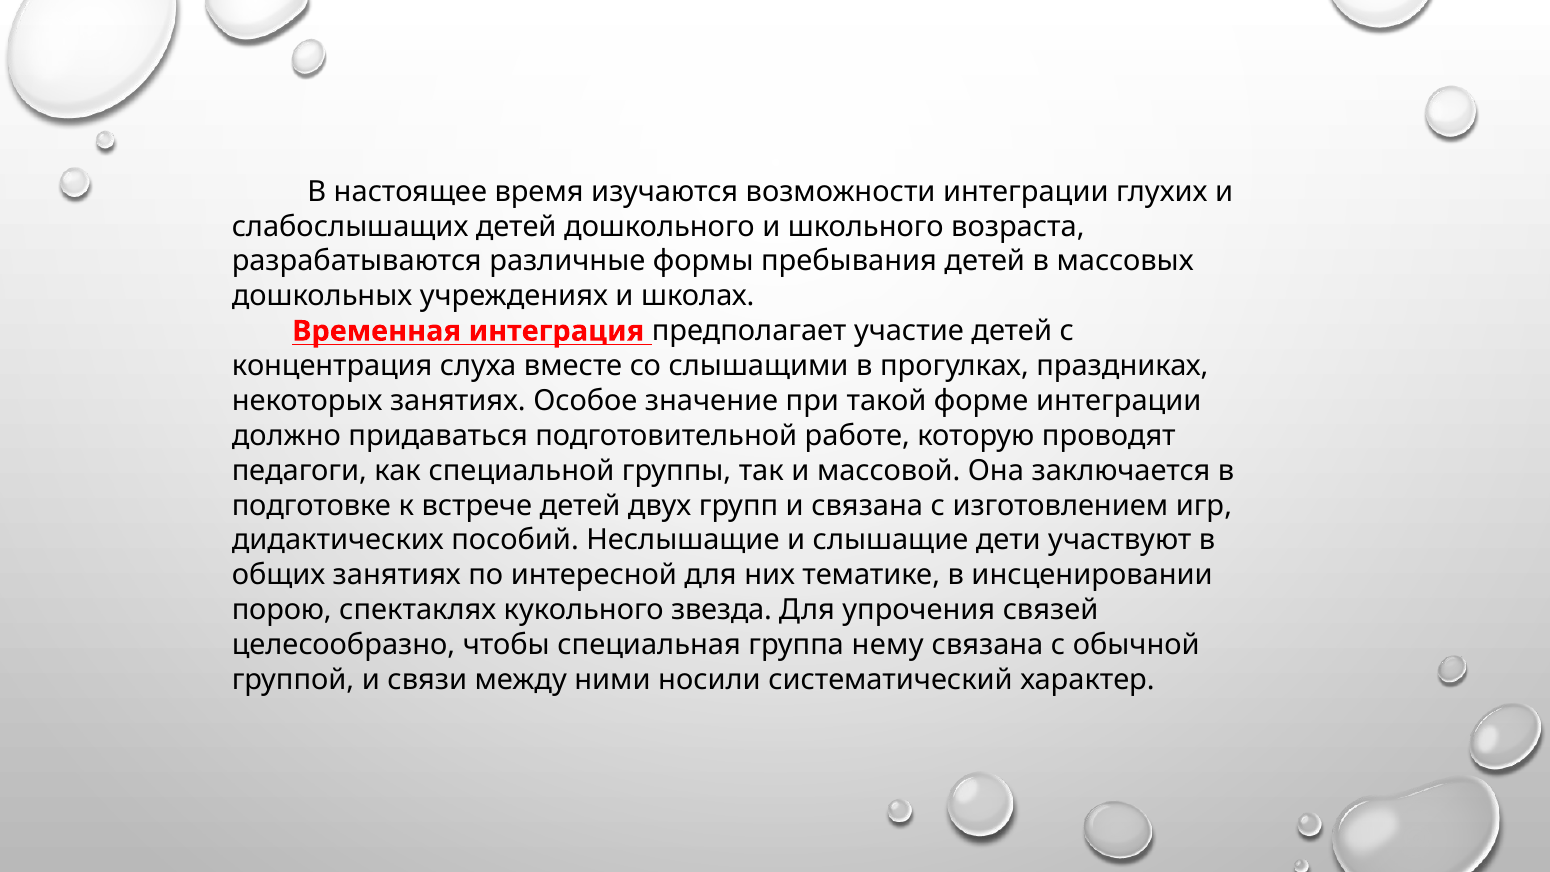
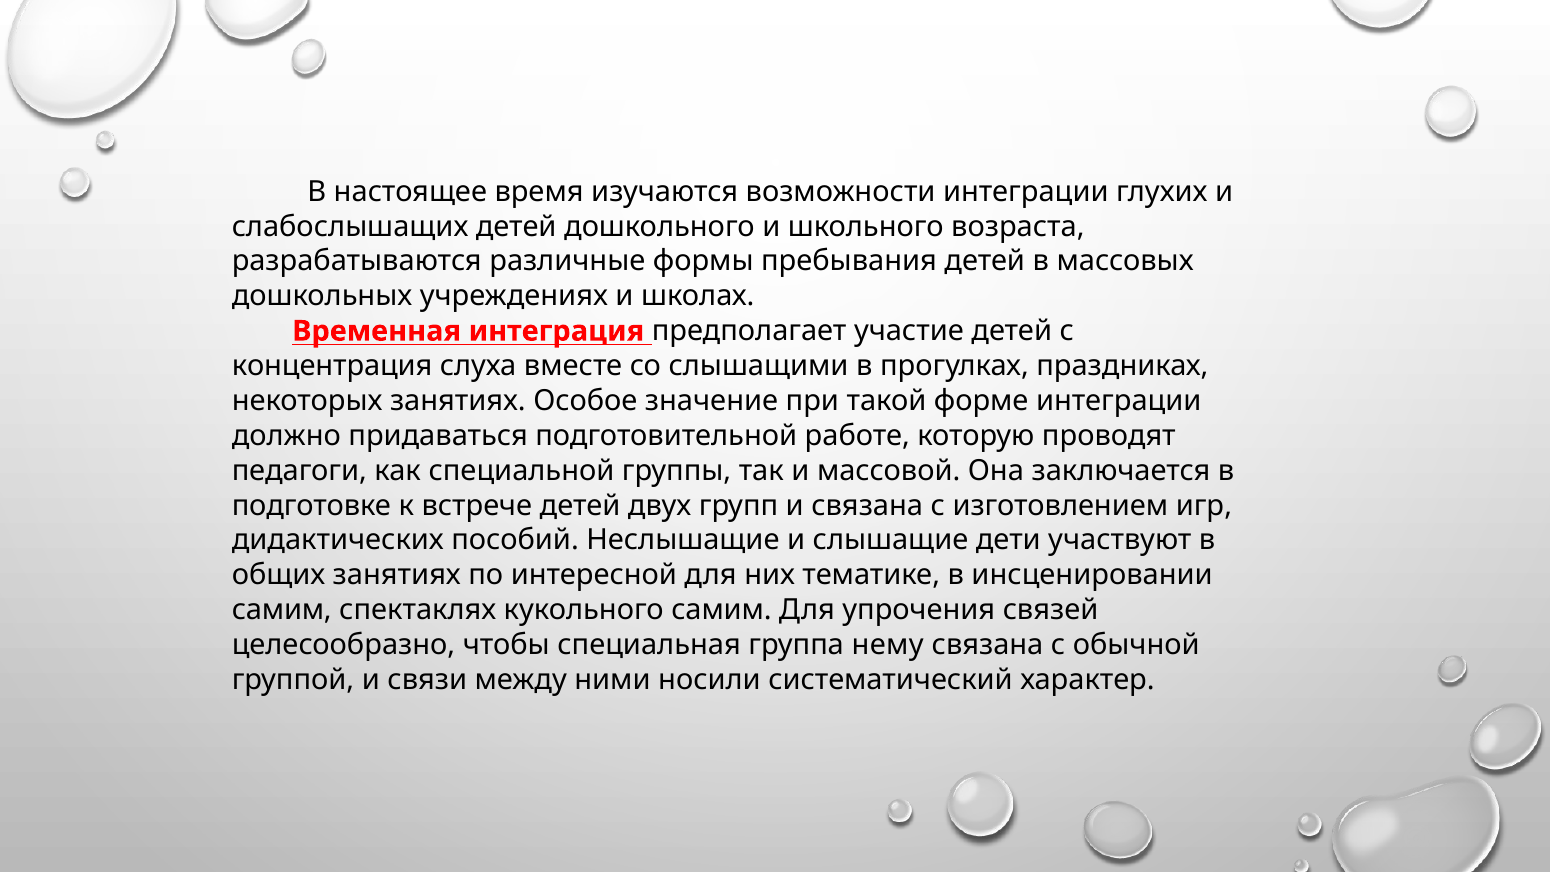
порою: порою -> самим (282, 610)
кукольного звезда: звезда -> самим (721, 610)
